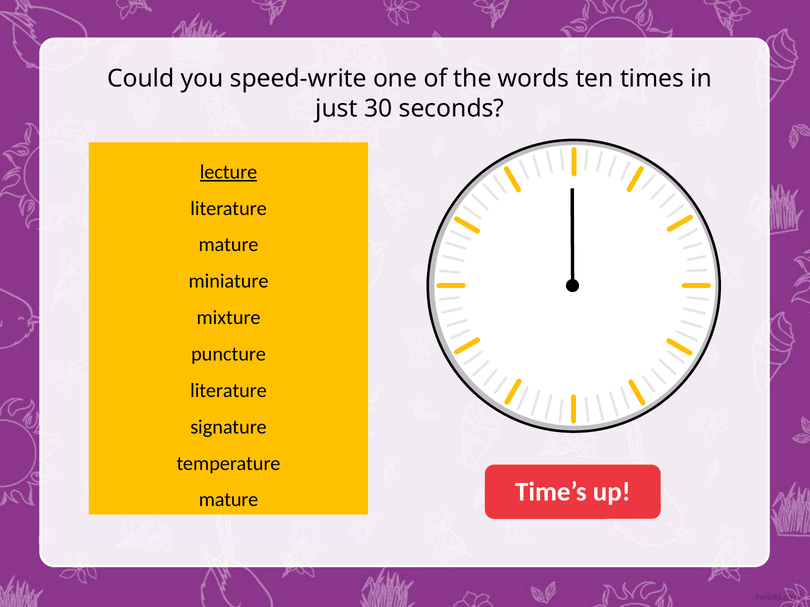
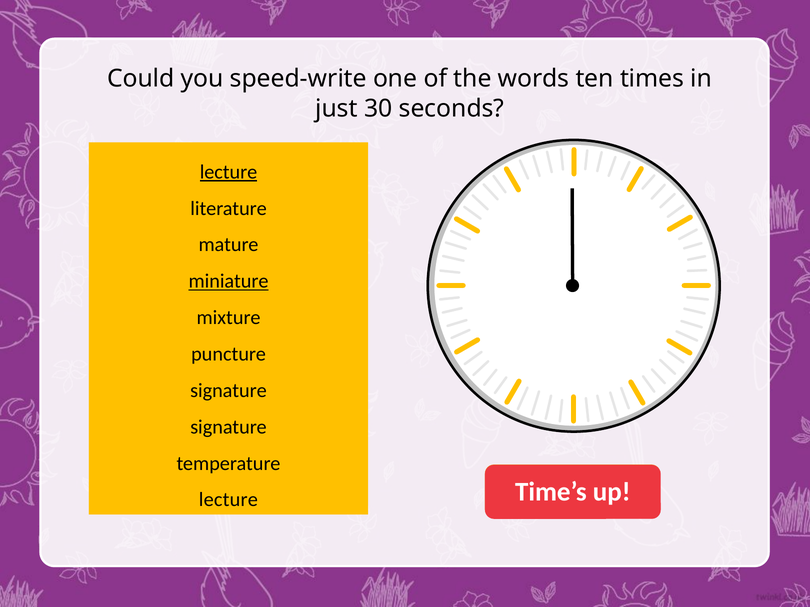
miniature underline: none -> present (229, 281)
literature: literature -> signature (228, 391)
mature: mature -> lecture (228, 500)
